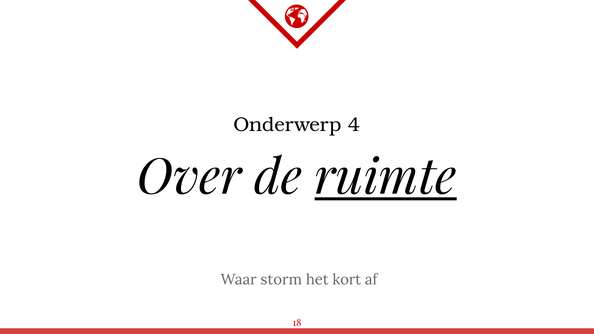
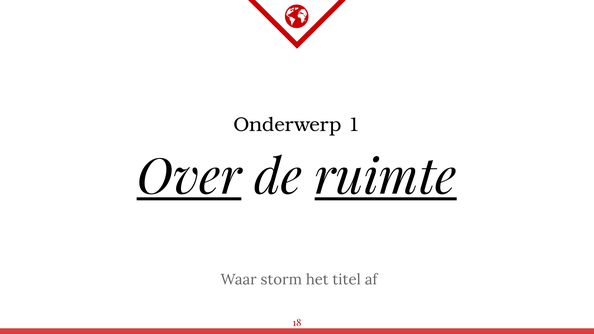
4: 4 -> 1 (354, 125)
Over underline: none -> present (189, 177)
kort: kort -> titel (347, 280)
